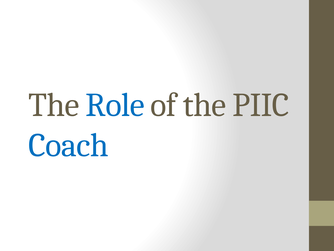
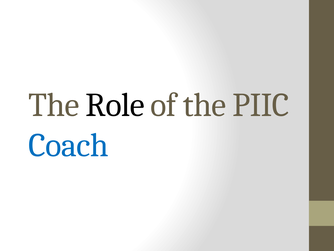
Role colour: blue -> black (115, 105)
